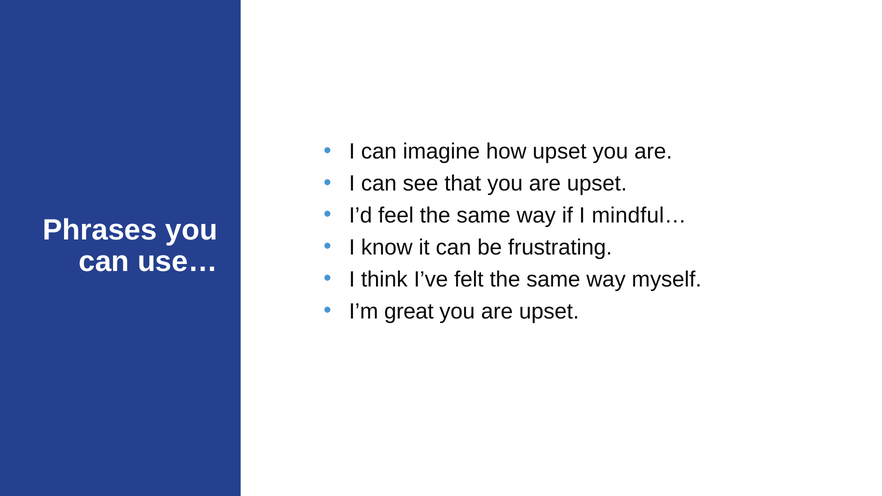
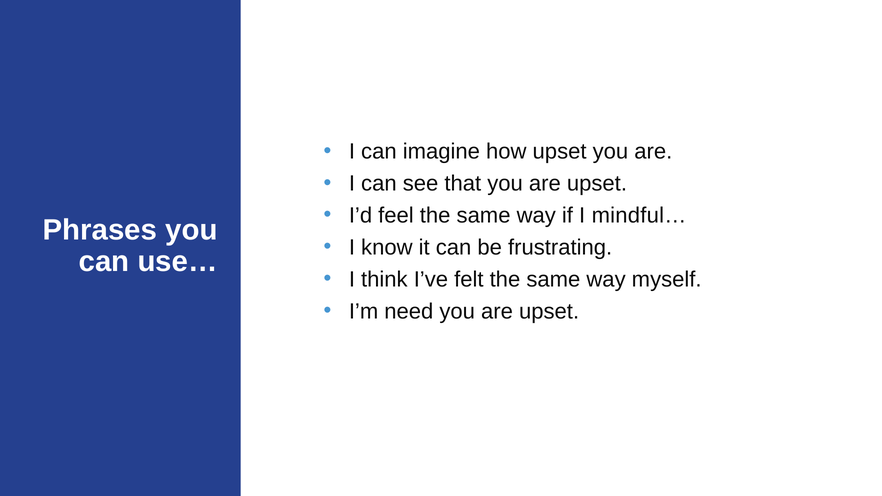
great: great -> need (409, 311)
